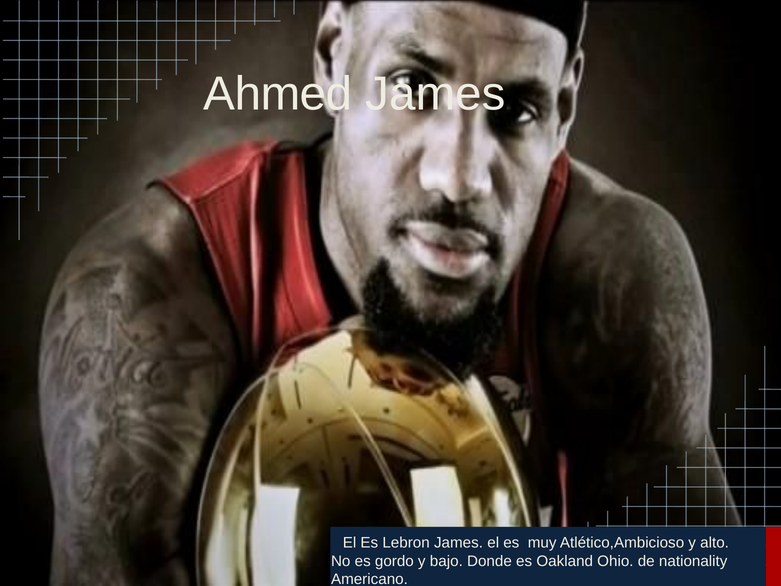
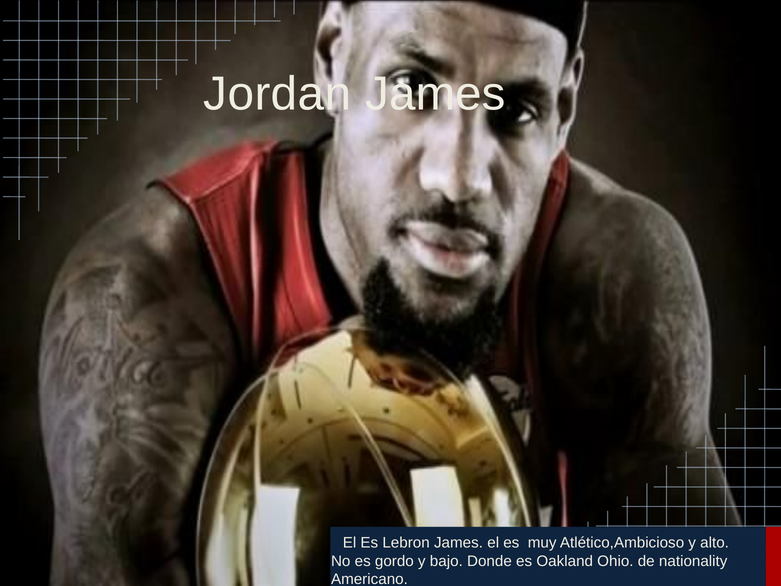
Ahmed: Ahmed -> Jordan (277, 94)
